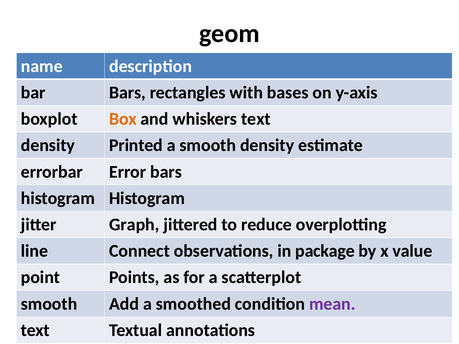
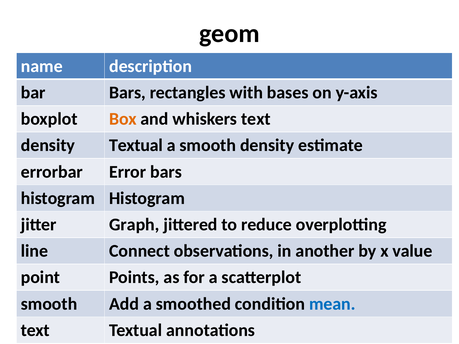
density Printed: Printed -> Textual (136, 145)
package: package -> another (325, 251)
mean colour: purple -> blue (332, 304)
